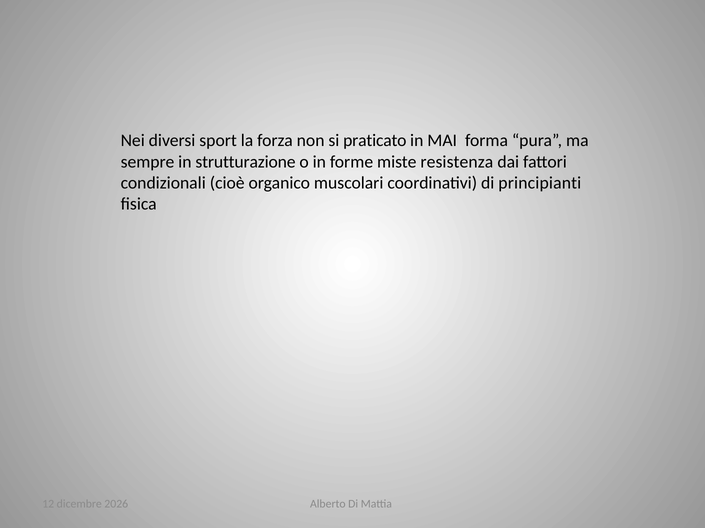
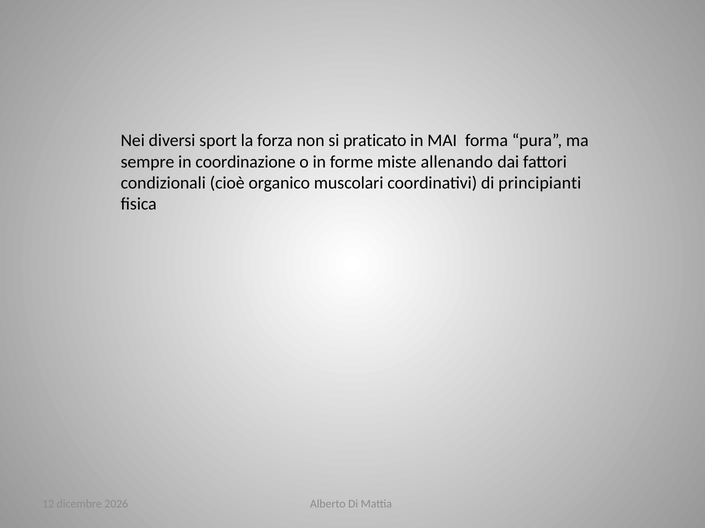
strutturazione: strutturazione -> coordinazione (245, 162)
resistenza: resistenza -> allenando (457, 162)
